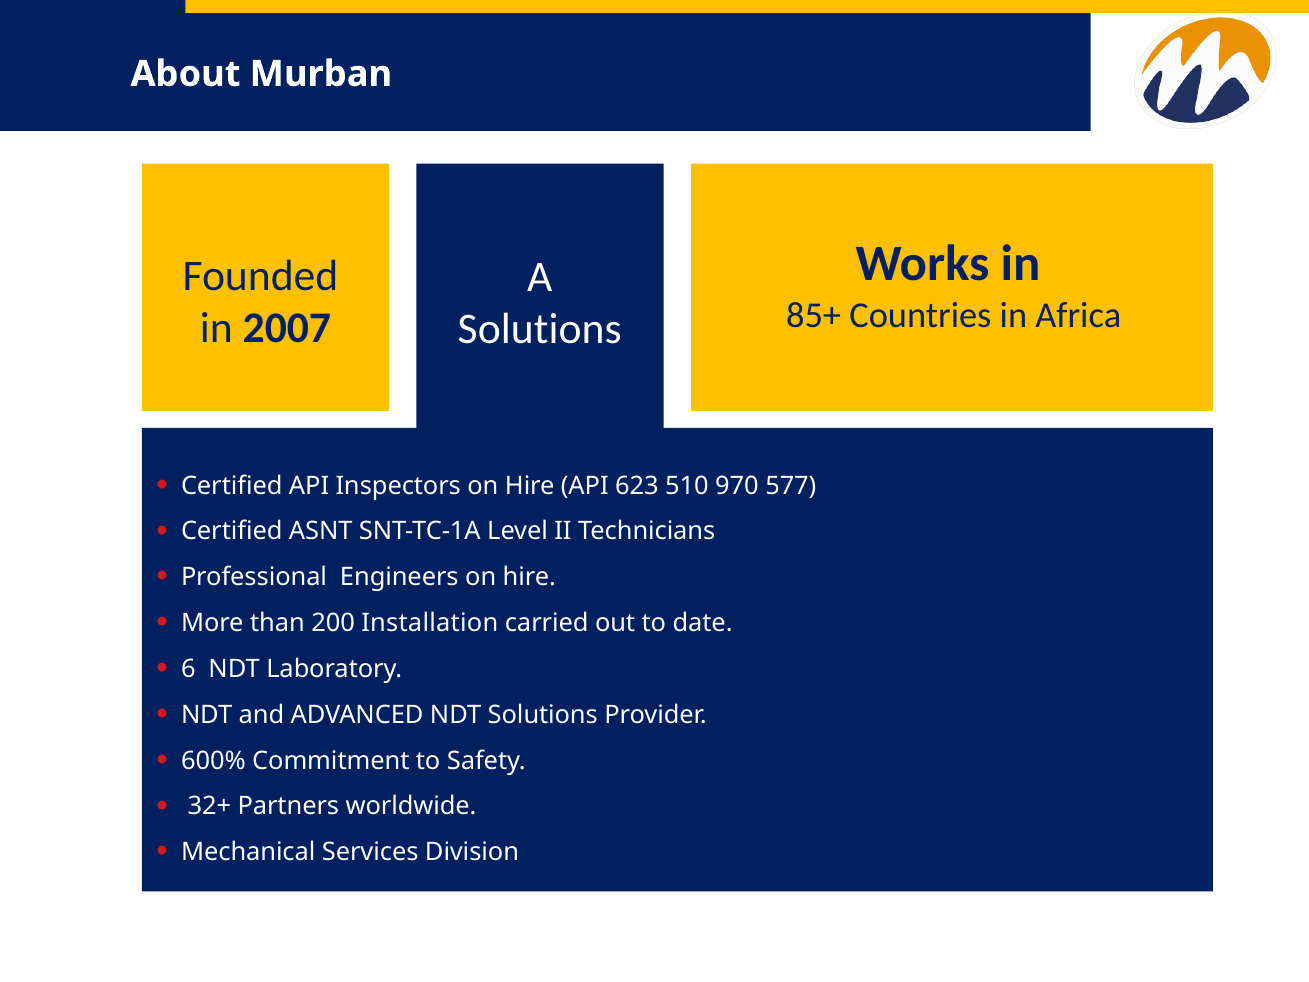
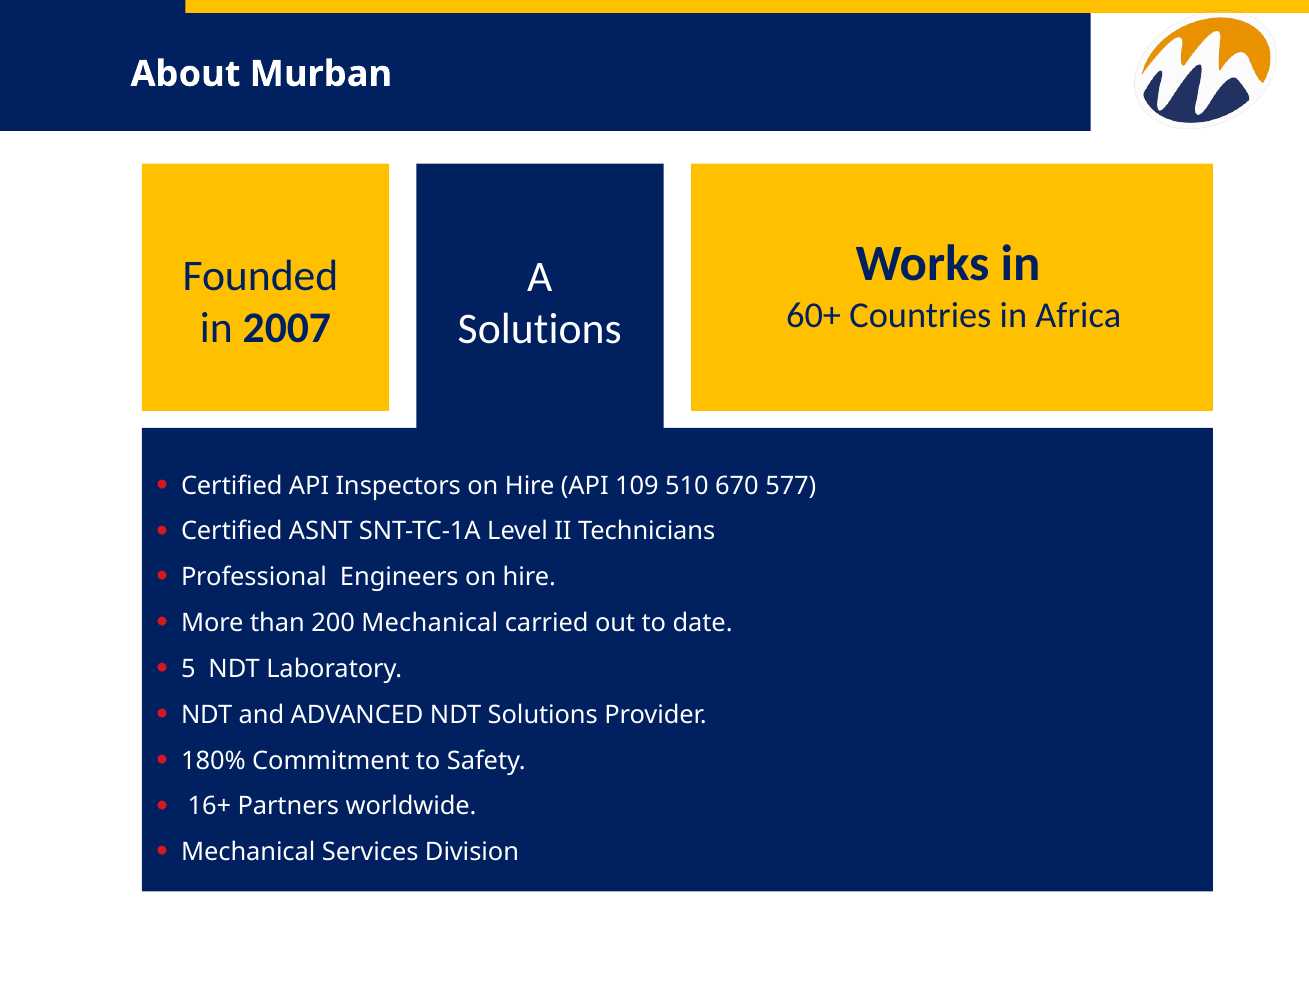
85+: 85+ -> 60+ (814, 315)
623: 623 -> 109 (637, 486)
970: 970 -> 670 (737, 486)
200 Installation: Installation -> Mechanical (430, 623)
6: 6 -> 5 (188, 669)
600%: 600% -> 180% (213, 760)
32+: 32+ -> 16+ (209, 806)
